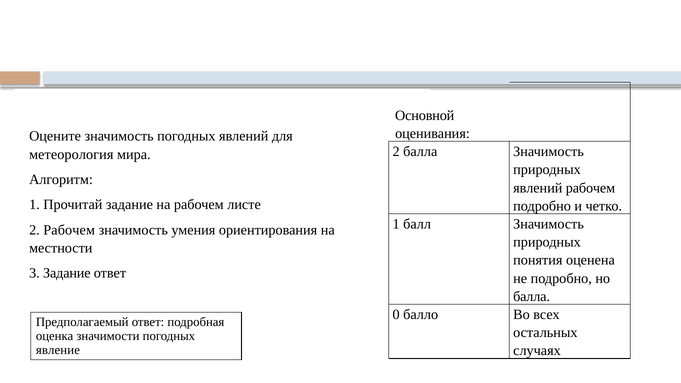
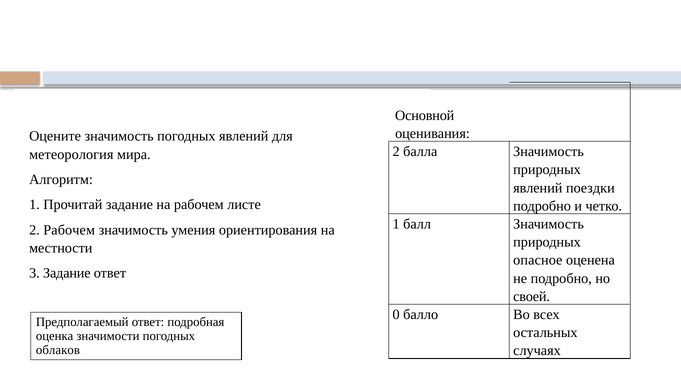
явлений рабочем: рабочем -> поездки (590, 188)
понятия: понятия -> опасное (538, 260)
балла: балла -> своей (532, 296)
явление: явление -> облаков (58, 350)
